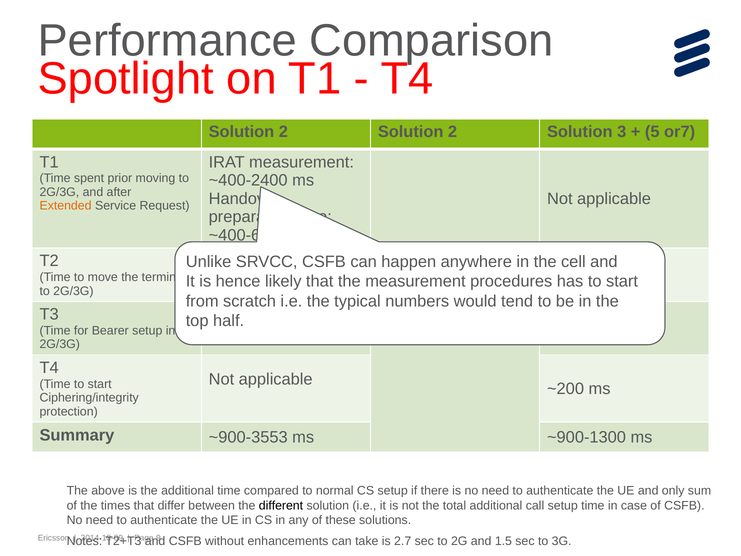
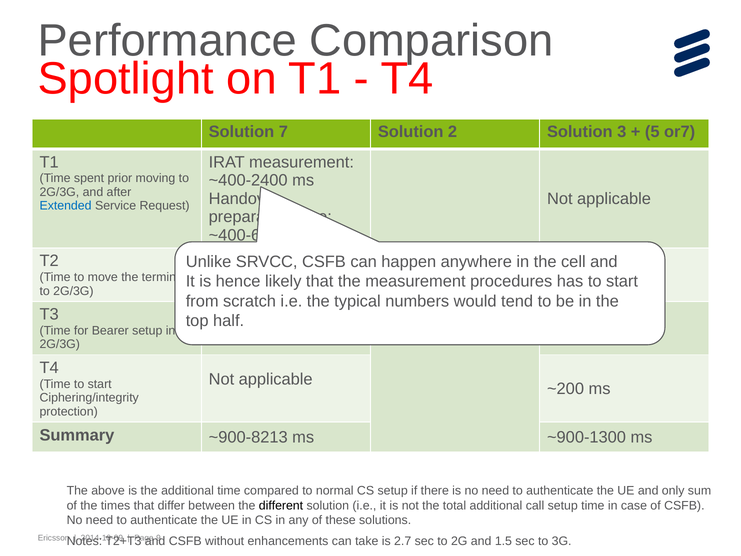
2: 2 -> 7 (283, 132)
Extended colour: orange -> blue (66, 206)
~900-3553: ~900-3553 -> ~900-8213 (248, 437)
